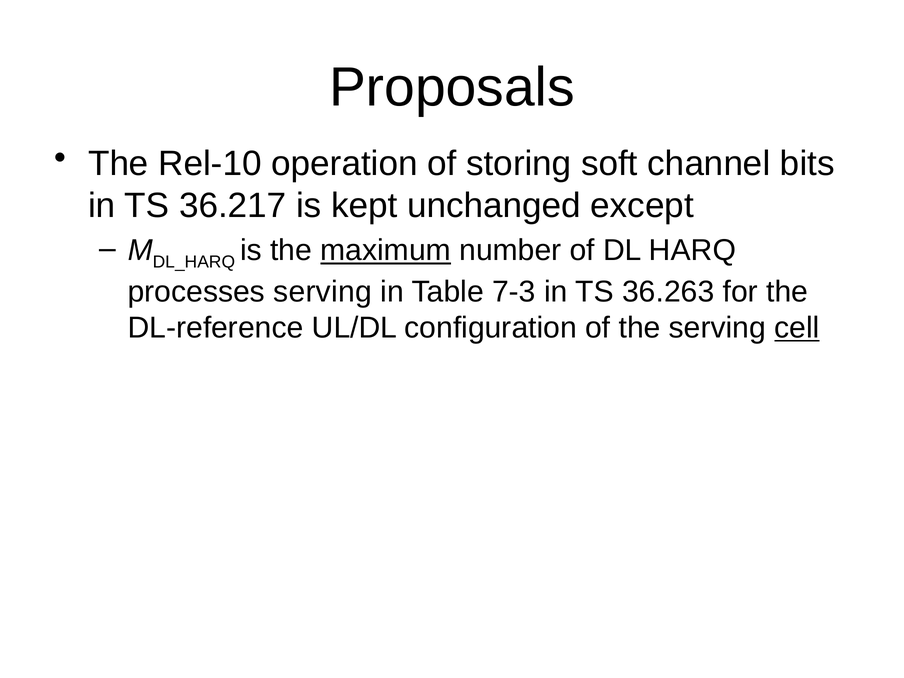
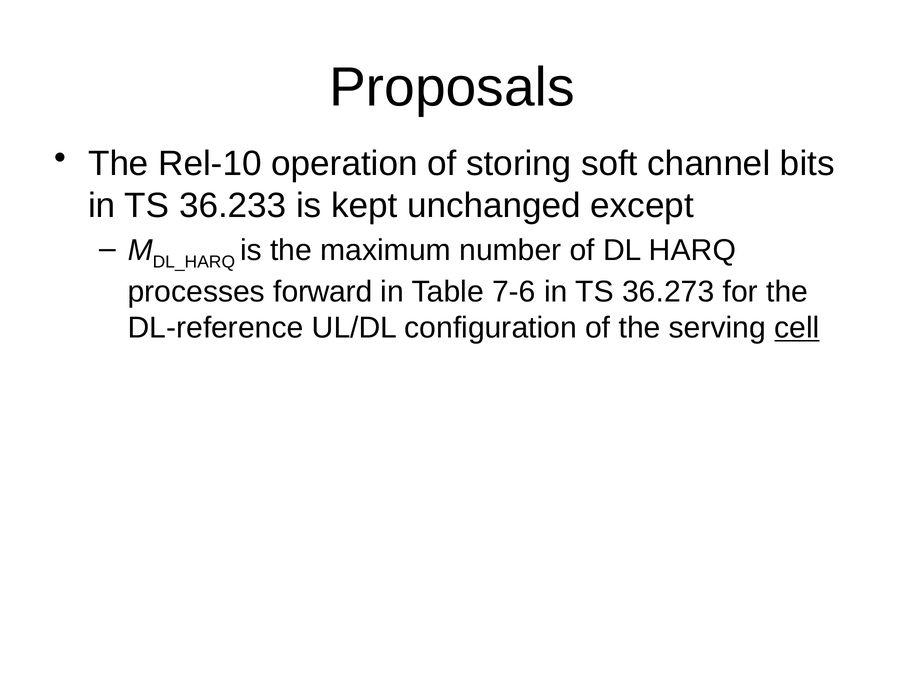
36.217: 36.217 -> 36.233 (233, 206)
maximum underline: present -> none (386, 251)
processes serving: serving -> forward (323, 292)
7-3: 7-3 -> 7-6 (514, 292)
36.263: 36.263 -> 36.273 (668, 292)
